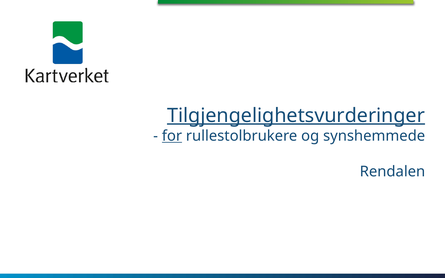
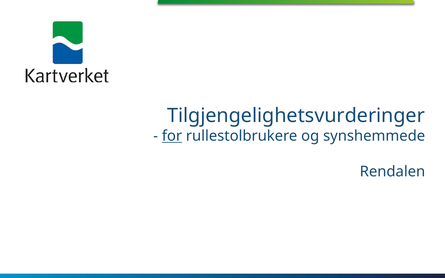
Tilgjengelighetsvurderinger underline: present -> none (296, 116)
